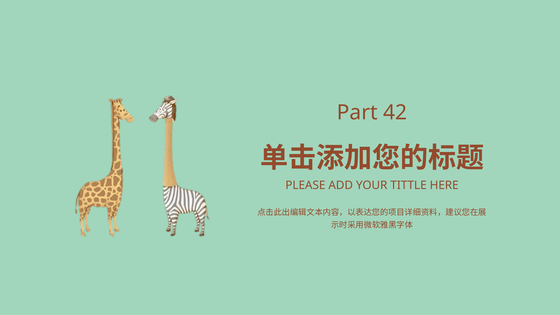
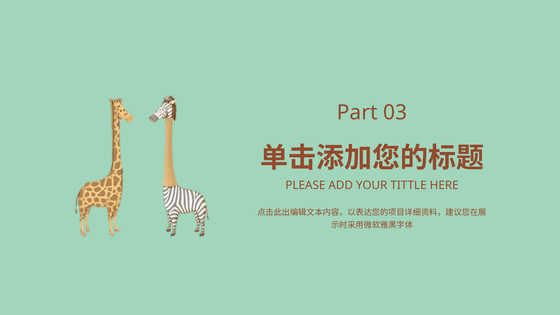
42: 42 -> 03 (395, 112)
